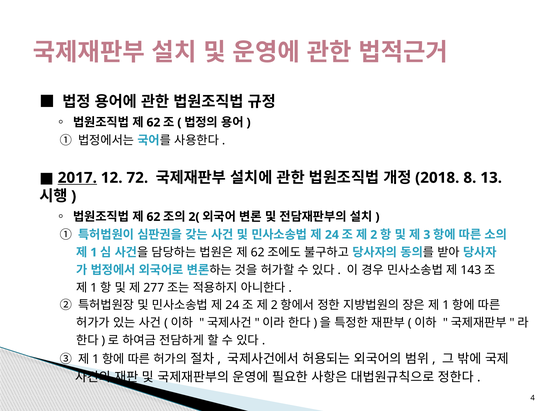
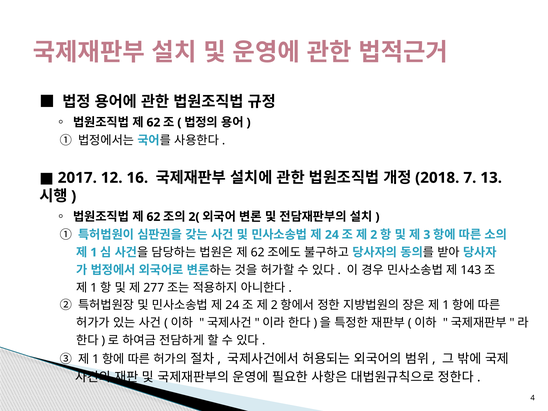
2017 underline: present -> none (77, 178)
72: 72 -> 16 (137, 178)
8: 8 -> 7 (470, 178)
